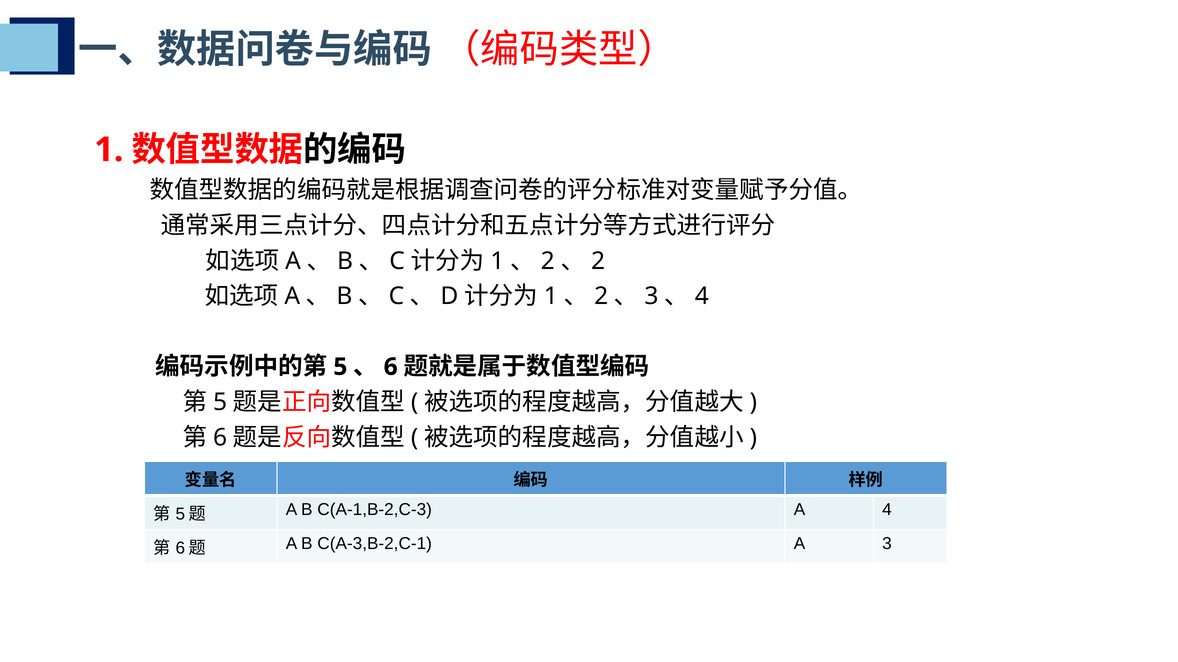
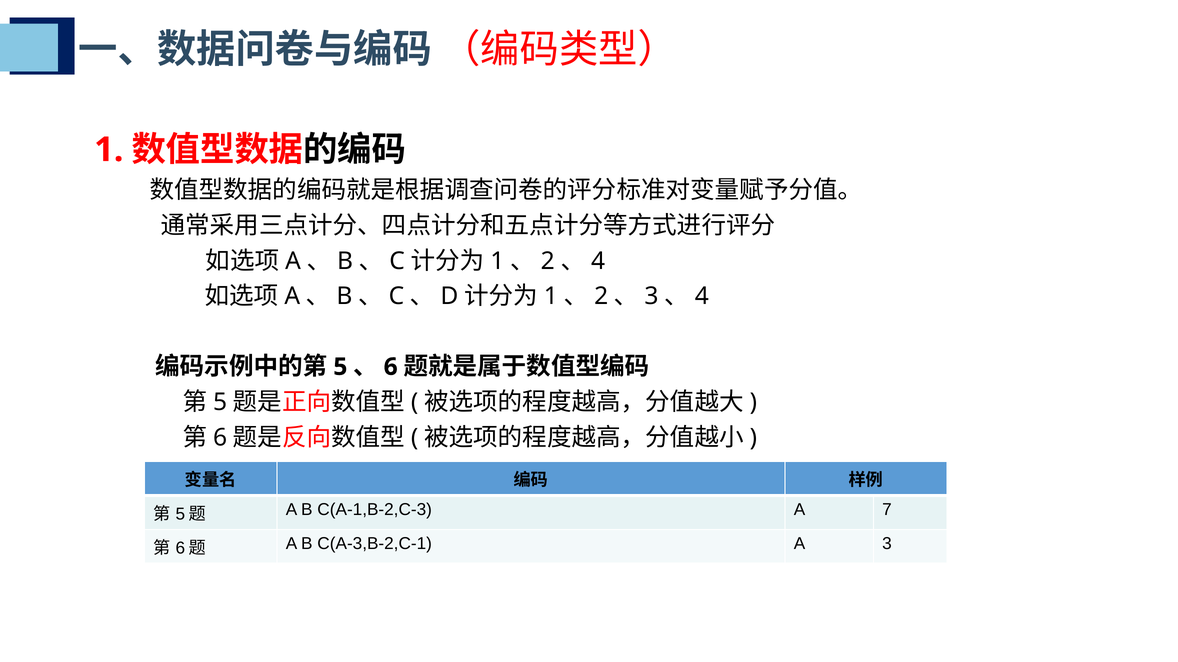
2: 2 -> 4 (598, 261)
A 4: 4 -> 7 (887, 510)
